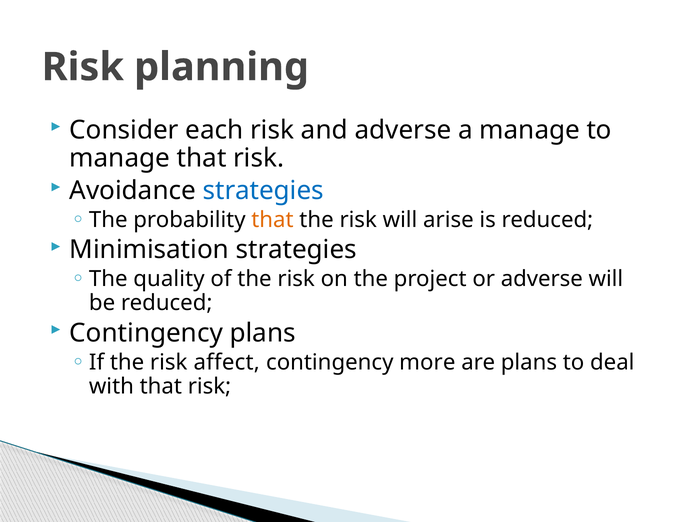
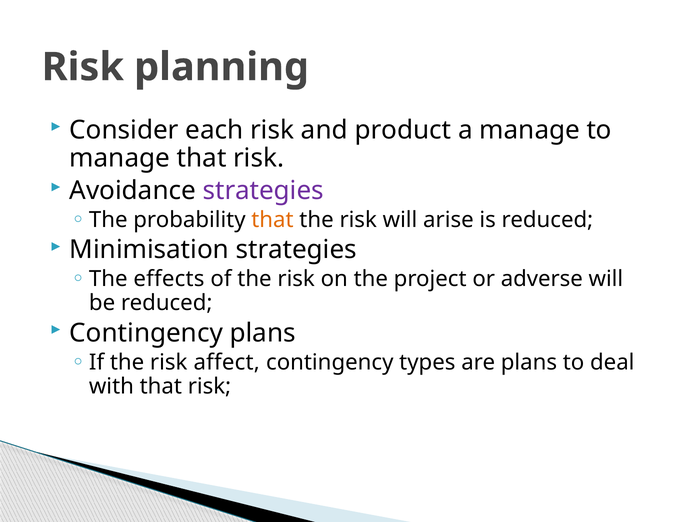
and adverse: adverse -> product (403, 130)
strategies colour: blue -> purple (263, 190)
quality: quality -> effects (169, 279)
more: more -> types (427, 362)
